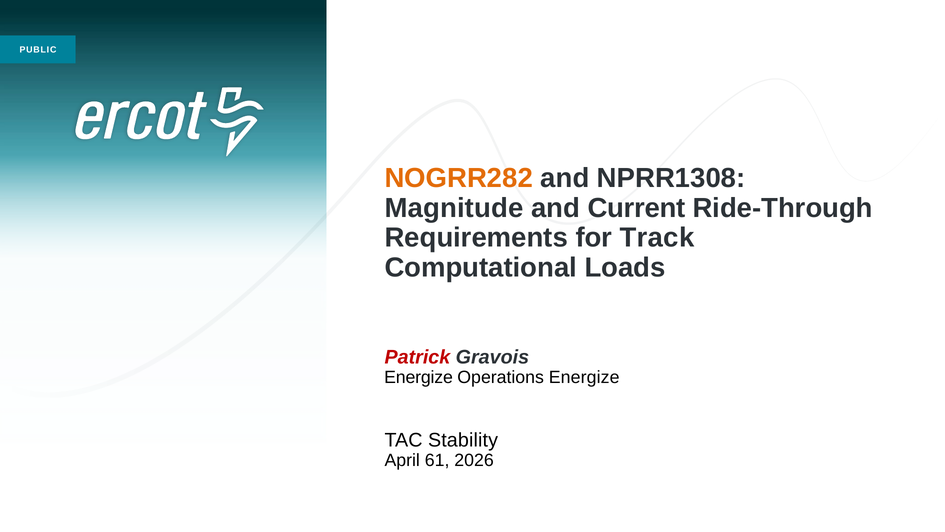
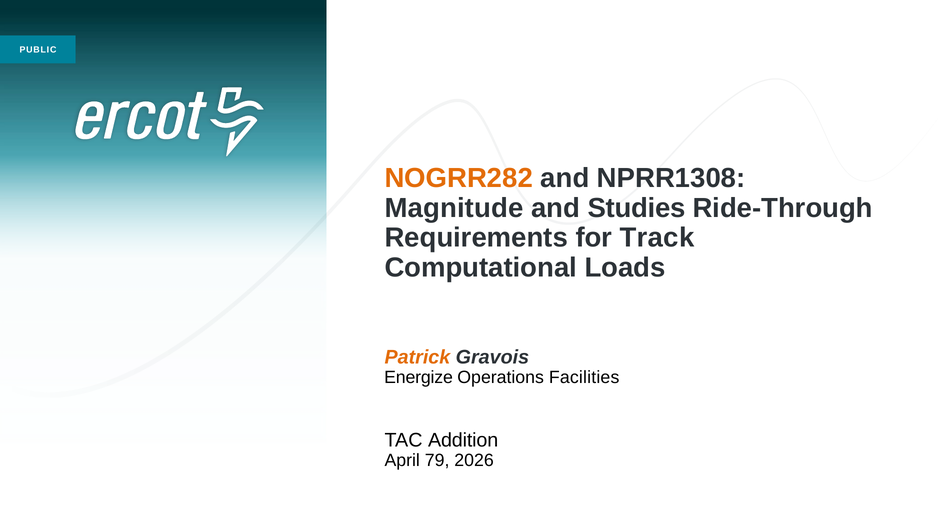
Current: Current -> Studies (637, 208)
Patrick colour: red -> orange (417, 357)
Operations Energize: Energize -> Facilities (584, 377)
Stability: Stability -> Addition (463, 440)
61: 61 -> 79 (437, 460)
